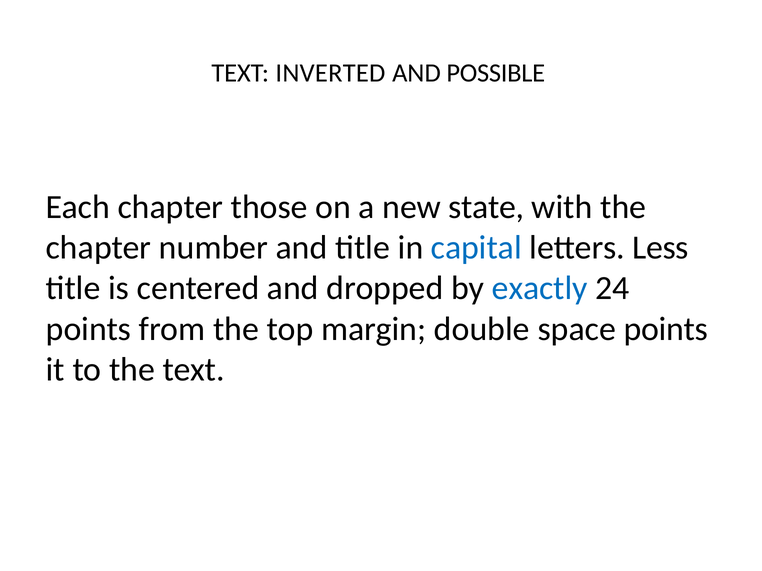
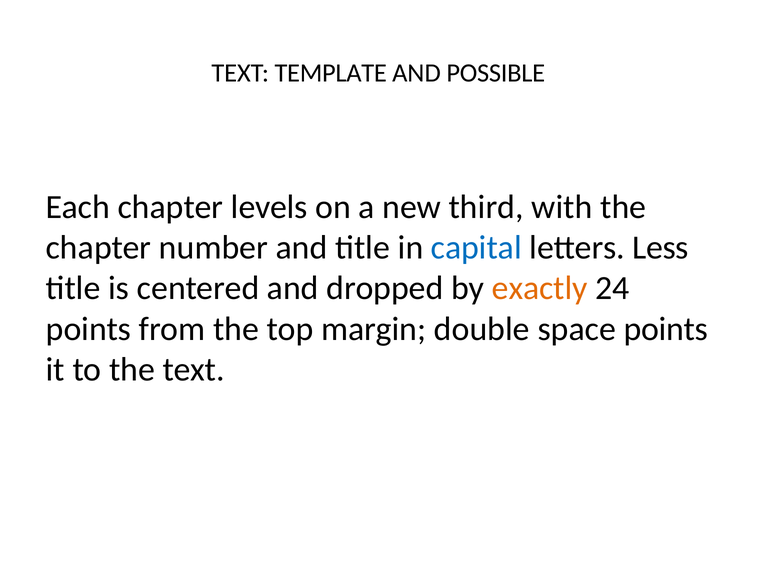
INVERTED: INVERTED -> TEMPLATE (331, 73)
those: those -> levels (269, 207)
state: state -> third (486, 207)
exactly colour: blue -> orange (540, 289)
